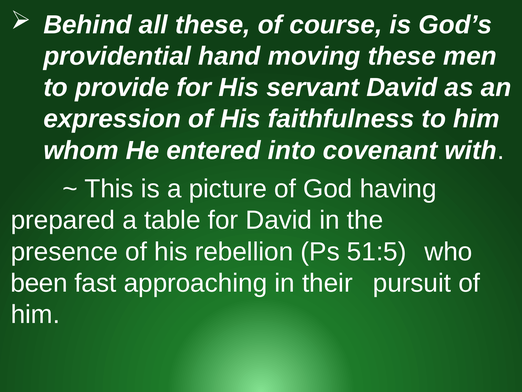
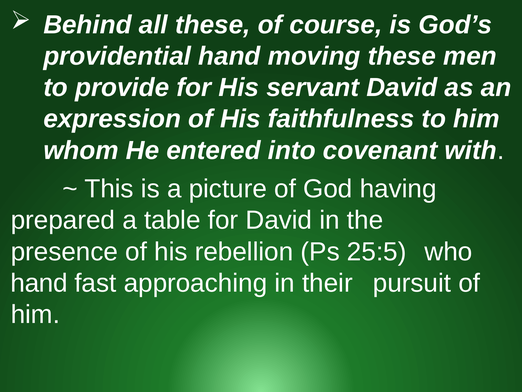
51:5: 51:5 -> 25:5 (377, 251)
been: been -> hand (39, 283)
